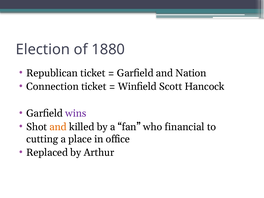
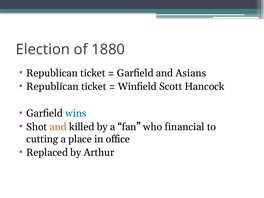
Nation: Nation -> Asians (191, 73)
Connection: Connection -> Republican (53, 87)
wins colour: purple -> blue (76, 113)
